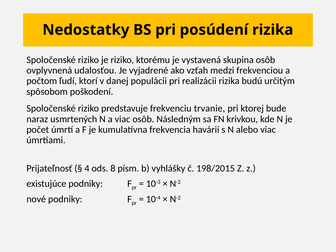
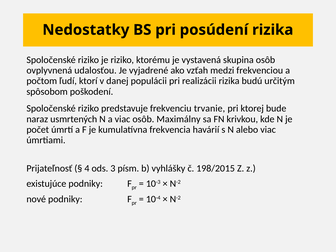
Následným: Následným -> Maximálny (179, 119)
8: 8 -> 3 (113, 168)
